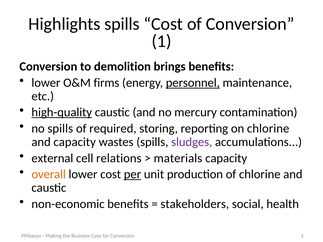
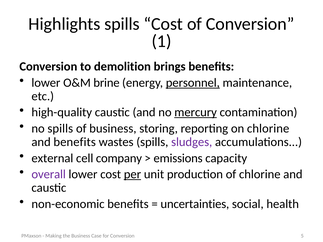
firms: firms -> brine (106, 83)
high-quality underline: present -> none (62, 112)
mercury underline: none -> present (196, 112)
of required: required -> business (113, 129)
and capacity: capacity -> benefits (75, 142)
relations: relations -> company (119, 158)
materials: materials -> emissions (178, 158)
overall colour: orange -> purple (49, 174)
stakeholders: stakeholders -> uncertainties (195, 204)
